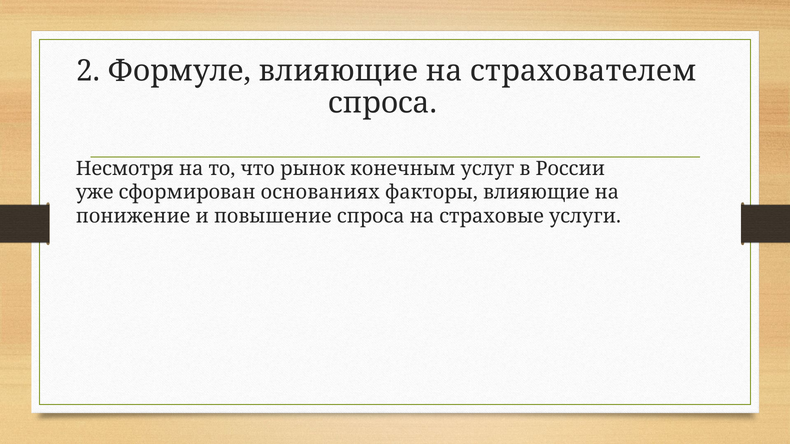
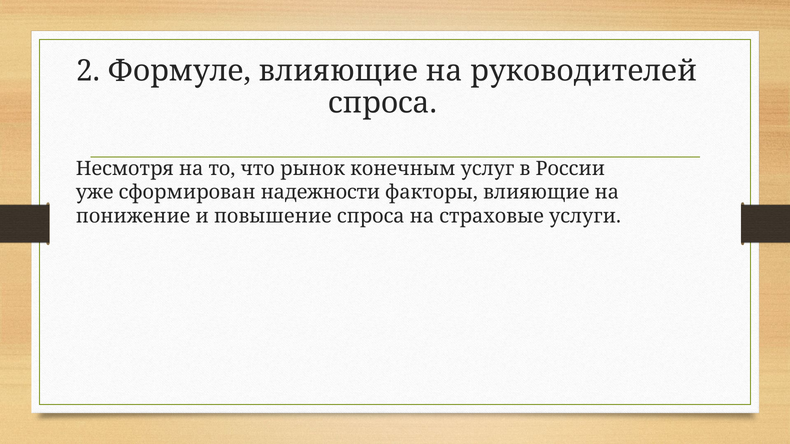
страхователем: страхователем -> руководителей (584, 71)
основаниях: основаниях -> надежности (320, 193)
